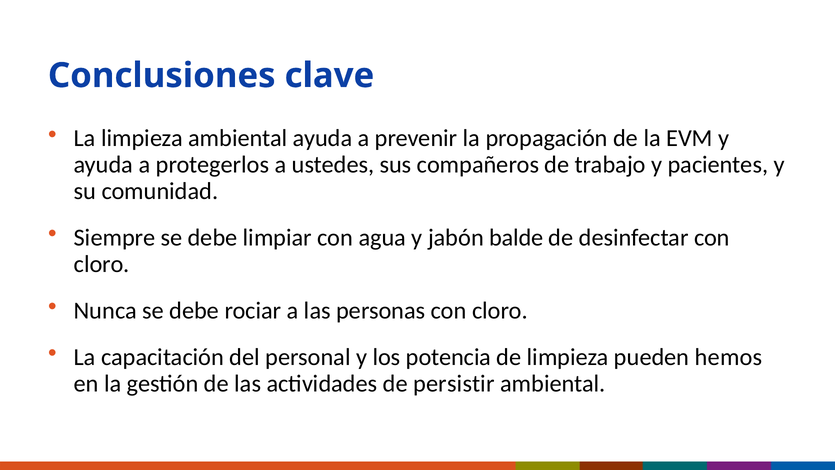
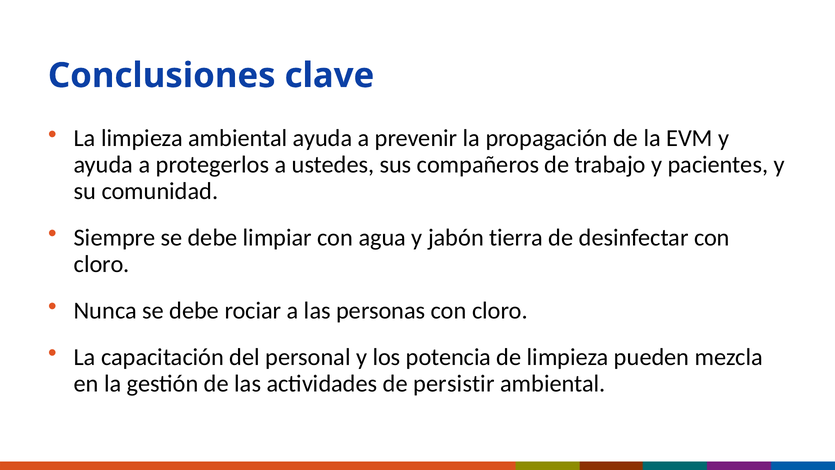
balde: balde -> tierra (516, 237)
hemos: hemos -> mezcla (729, 357)
